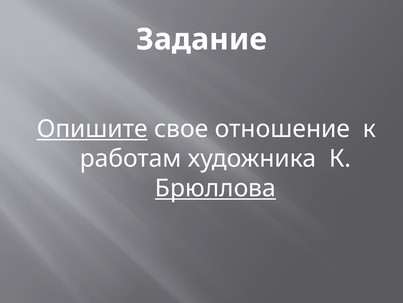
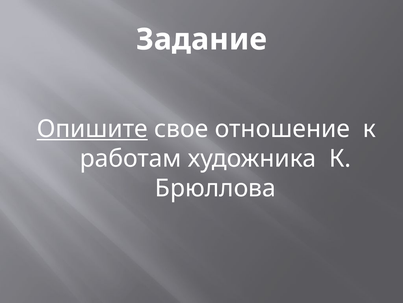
Брюллова underline: present -> none (215, 188)
